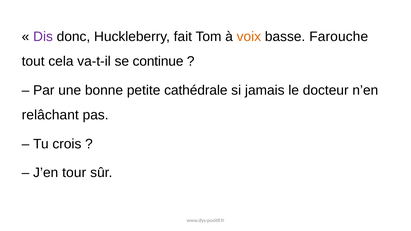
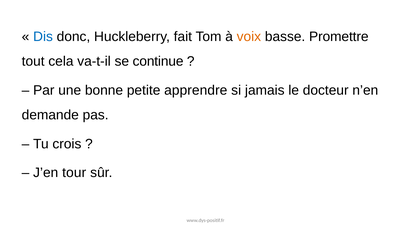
Dis colour: purple -> blue (43, 37)
Farouche: Farouche -> Promettre (339, 37)
cathédrale: cathédrale -> apprendre (196, 90)
relâchant: relâchant -> demande (50, 115)
